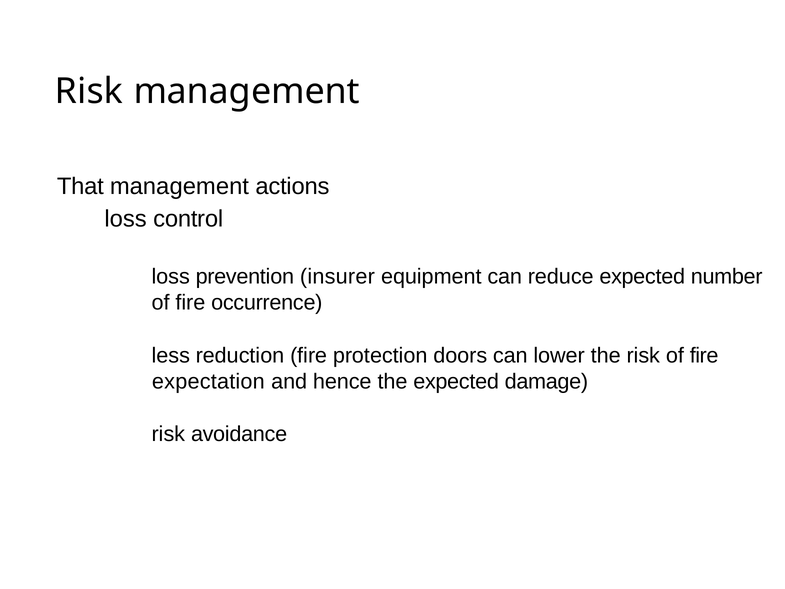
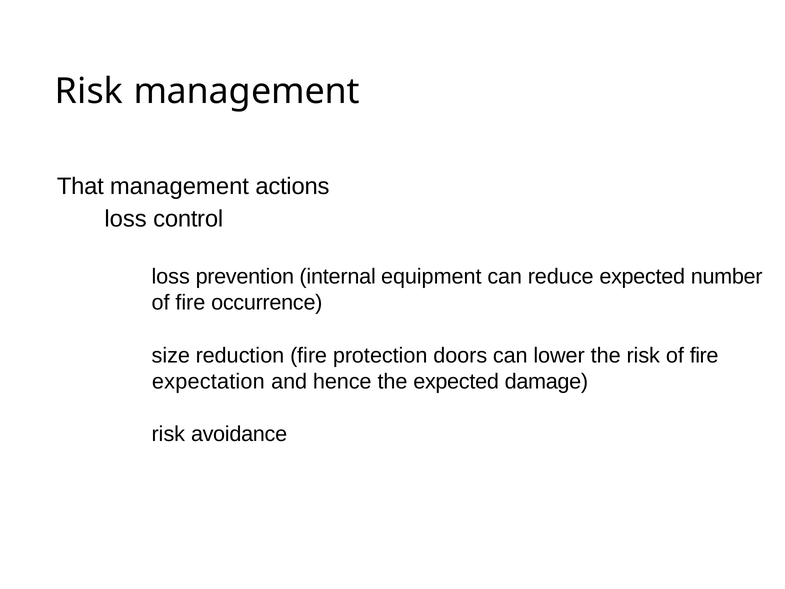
insurer: insurer -> internal (338, 277)
less: less -> size (171, 356)
